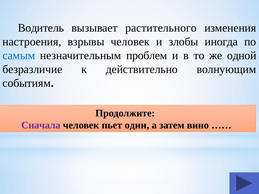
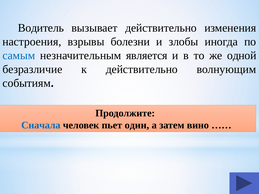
вызывает растительного: растительного -> действительно (161, 28)
взрывы человек: человек -> болезни (130, 42)
проблем: проблем -> является (147, 55)
Сначала colour: purple -> blue (41, 125)
